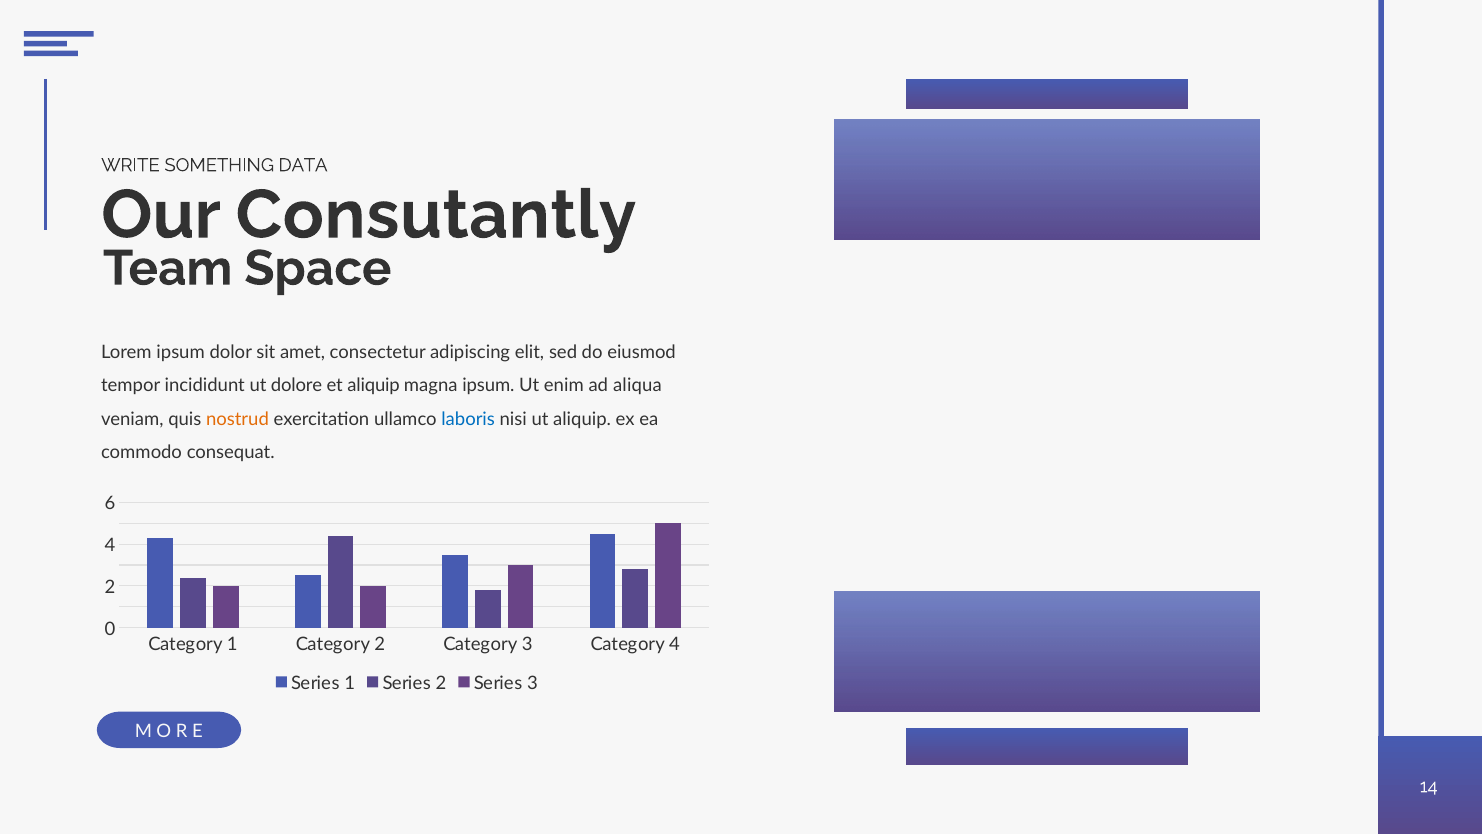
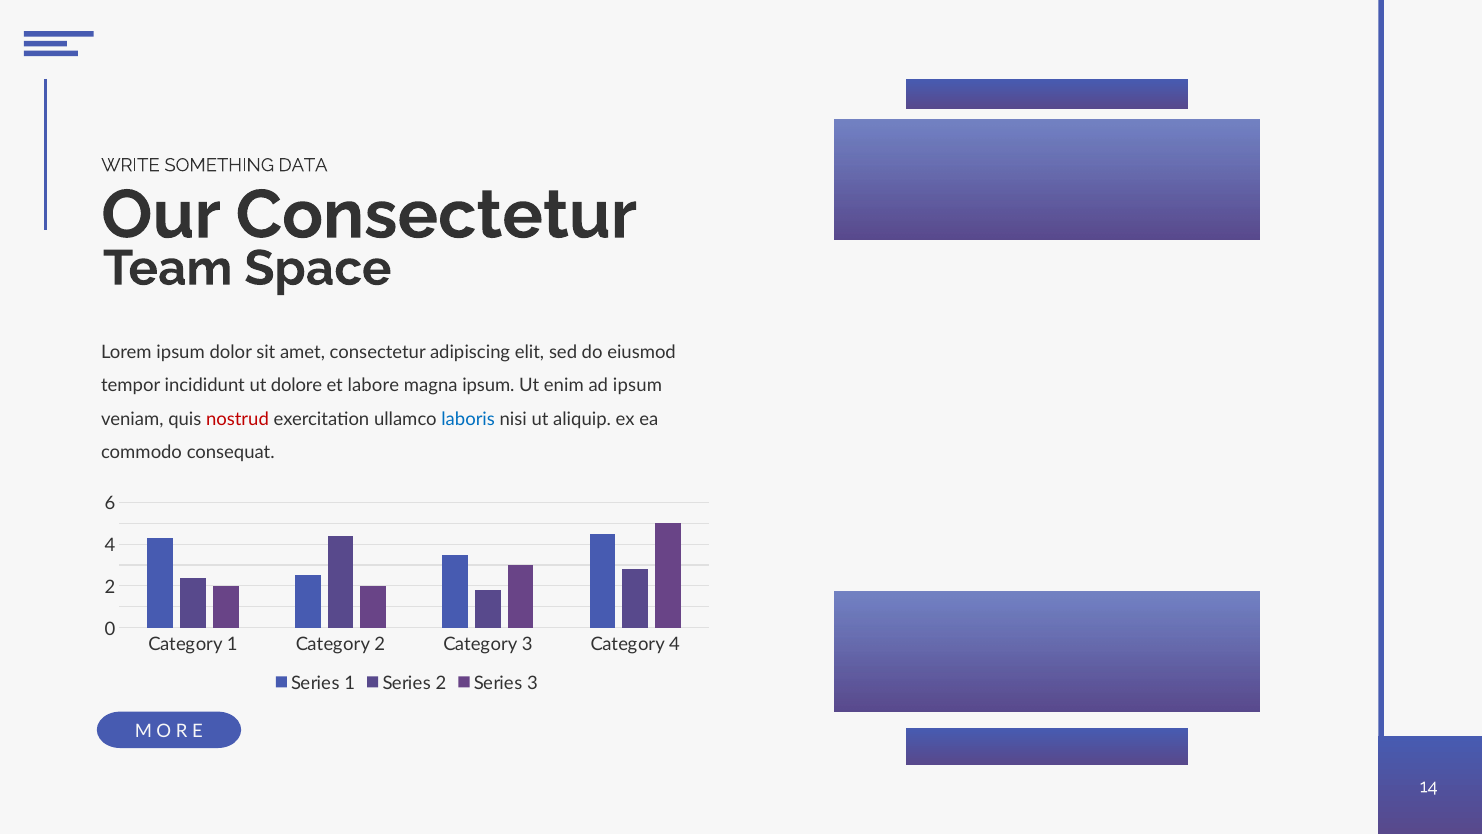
Our Consutantly: Consutantly -> Consectetur (436, 215)
et aliquip: aliquip -> labore (373, 385)
ad aliqua: aliqua -> ipsum (637, 385)
nostrud colour: orange -> red (237, 419)
